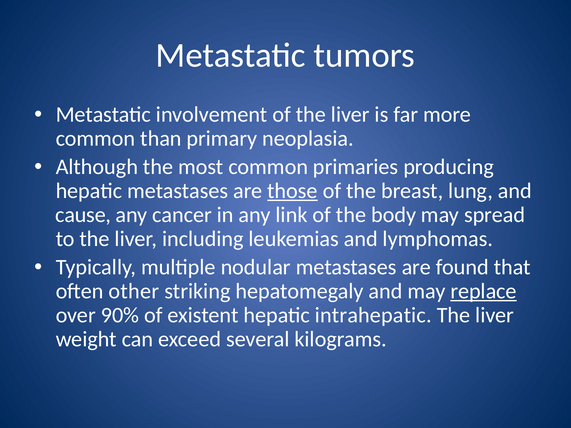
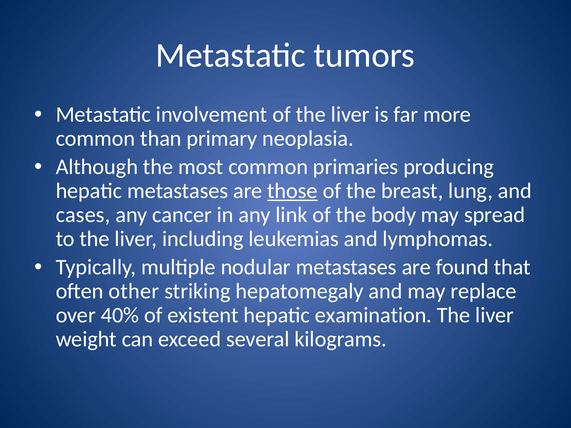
cause: cause -> cases (83, 215)
replace underline: present -> none (484, 291)
90%: 90% -> 40% (120, 315)
intrahepatic: intrahepatic -> examination (373, 315)
